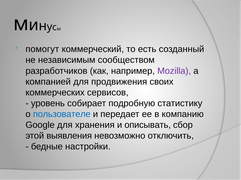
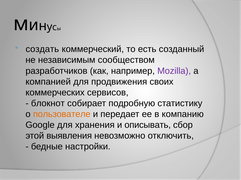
помогут: помогут -> создать (42, 49)
уровень: уровень -> блокнот (48, 104)
пользователе colour: blue -> orange (62, 115)
